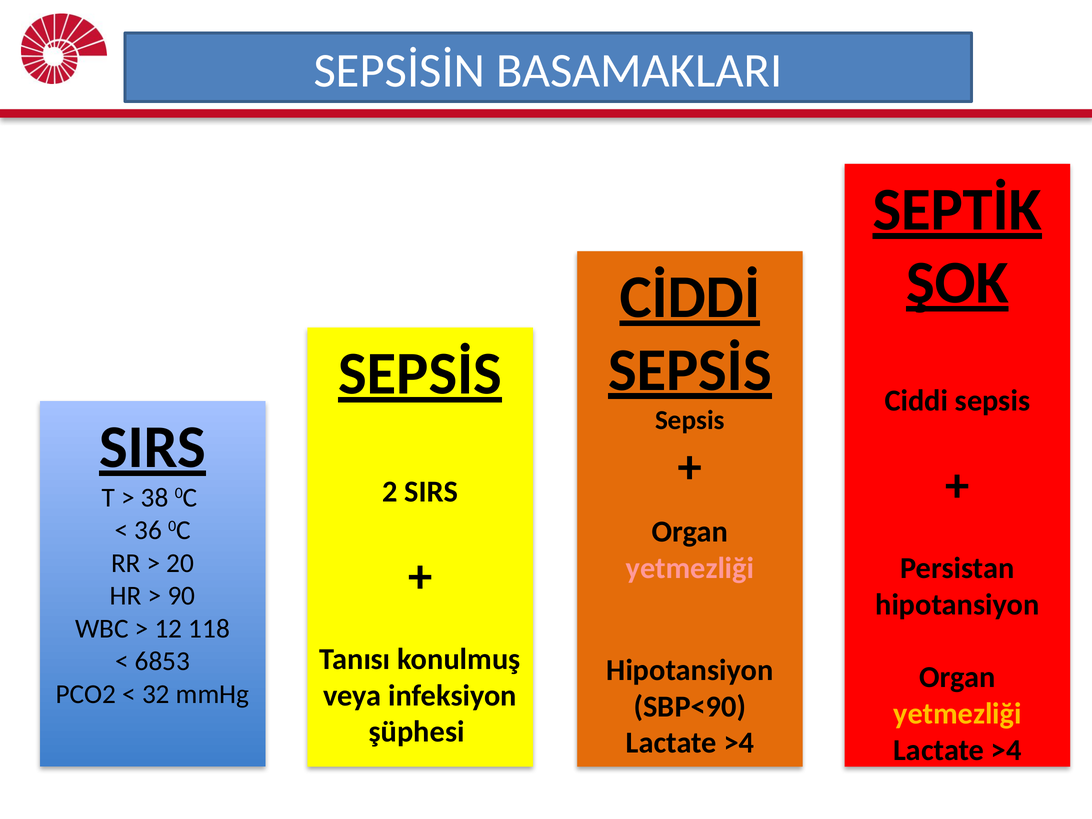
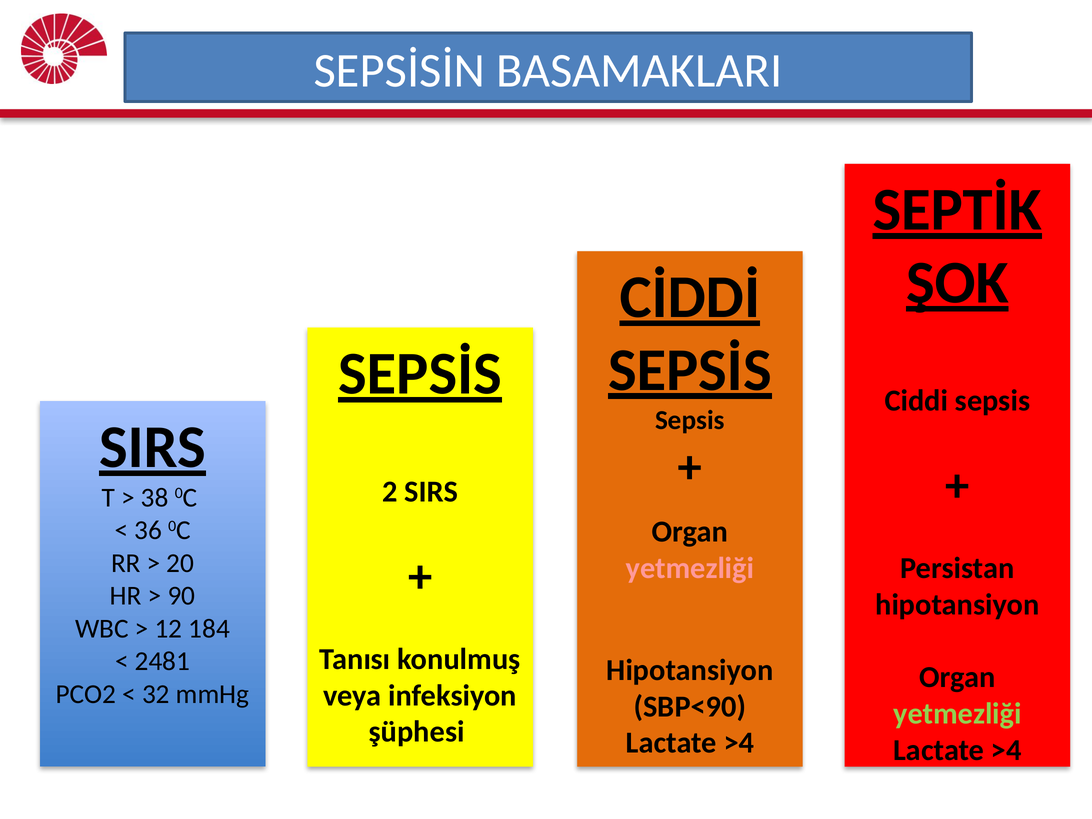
118: 118 -> 184 (209, 629)
6853: 6853 -> 2481 (162, 661)
yetmezliği colour: yellow -> light green (957, 714)
